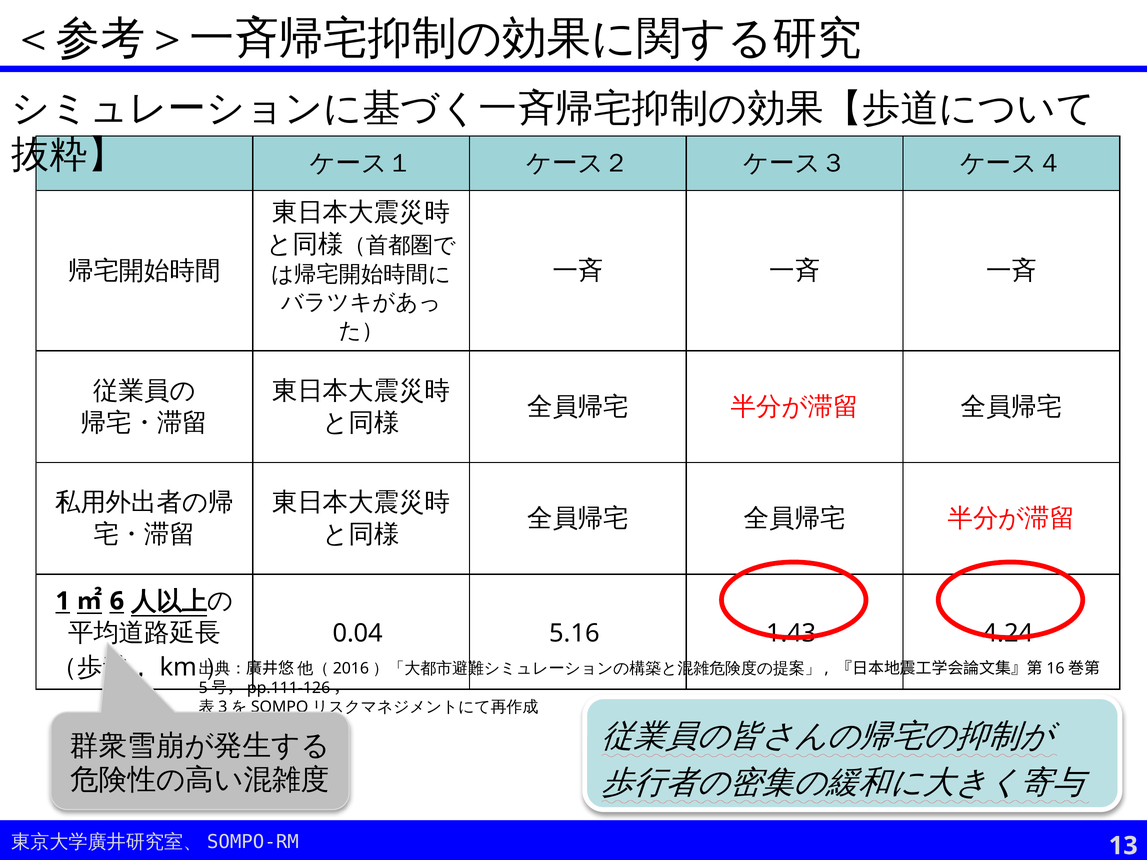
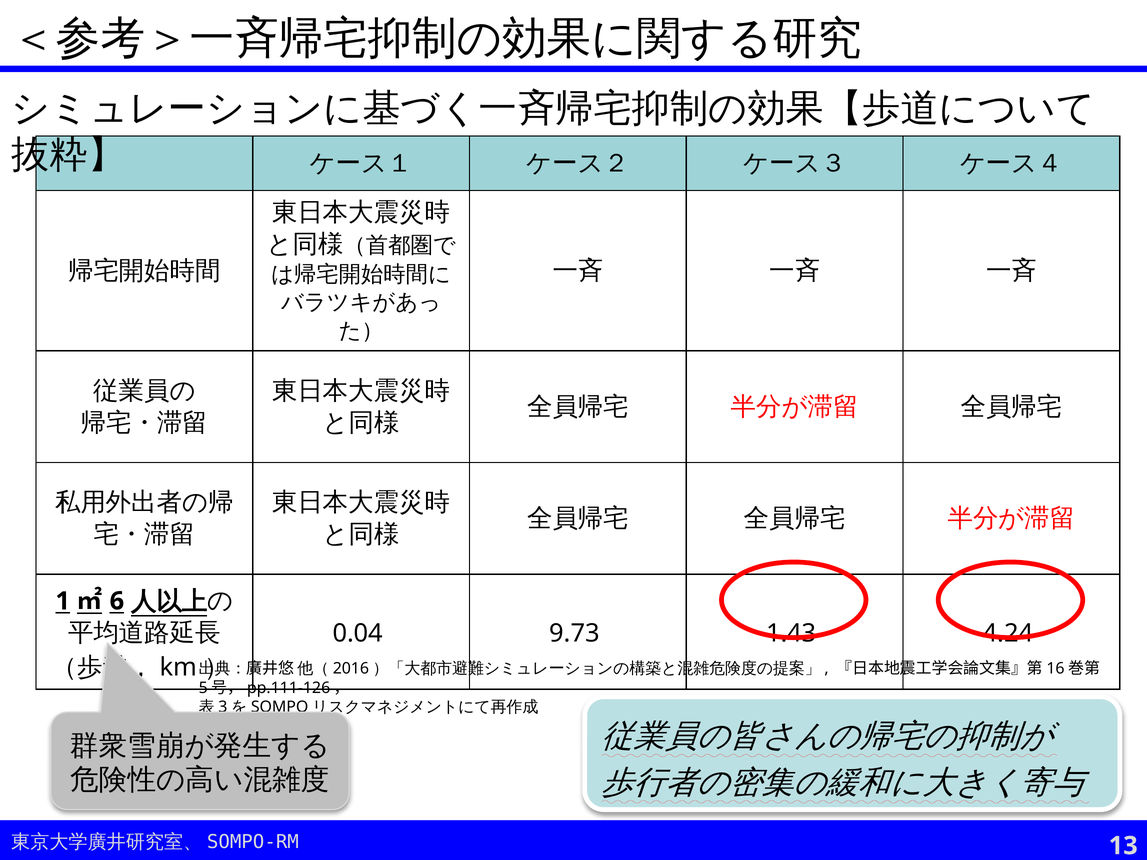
5.16: 5.16 -> 9.73 (575, 633)
